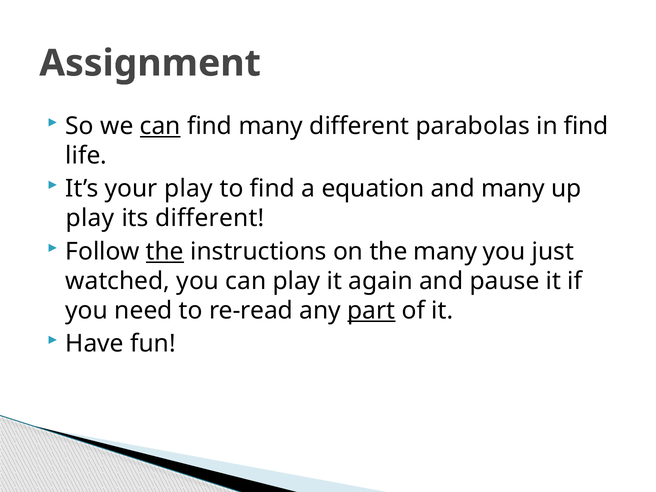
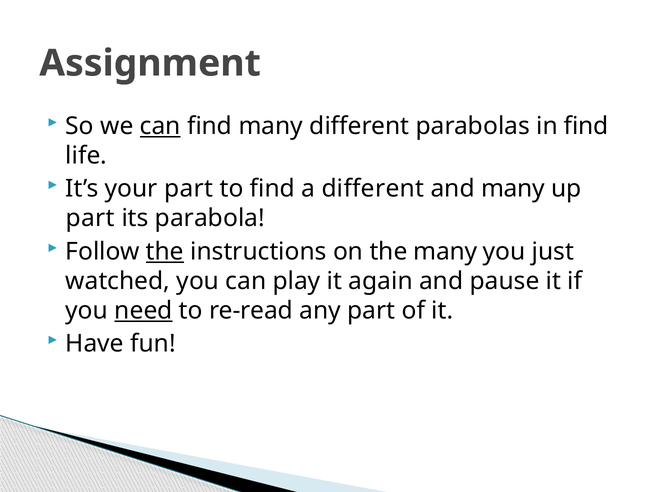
your play: play -> part (189, 189)
a equation: equation -> different (373, 189)
play: play -> part (90, 218)
its different: different -> parabola (210, 218)
need underline: none -> present (144, 311)
part underline: present -> none (371, 311)
